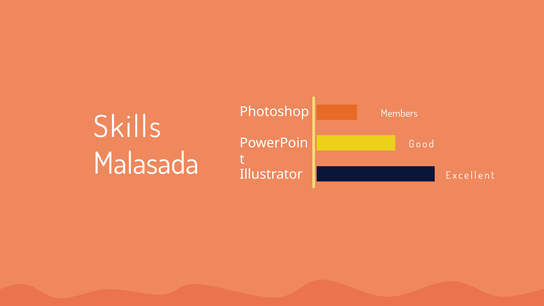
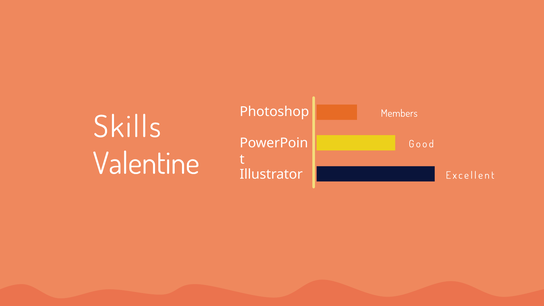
Malasada: Malasada -> Valentine (146, 164)
